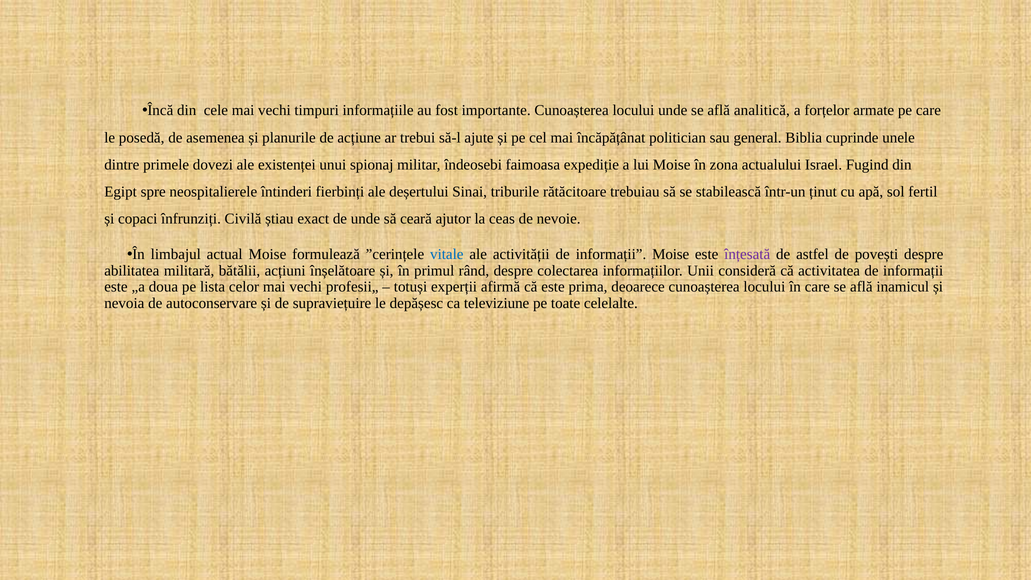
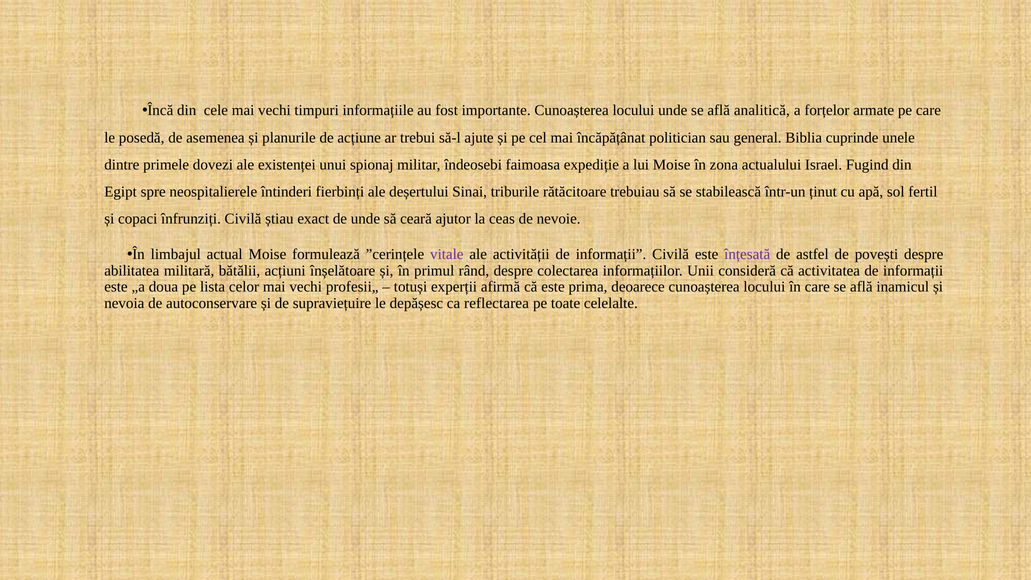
vitale colour: blue -> purple (447, 254)
informații Moise: Moise -> Civilă (671, 254)
televiziune: televiziune -> reflectarea (497, 303)
